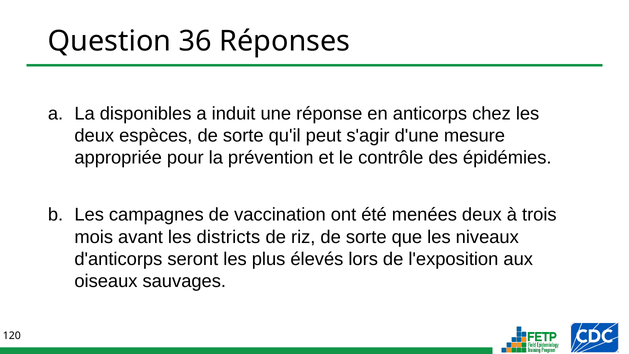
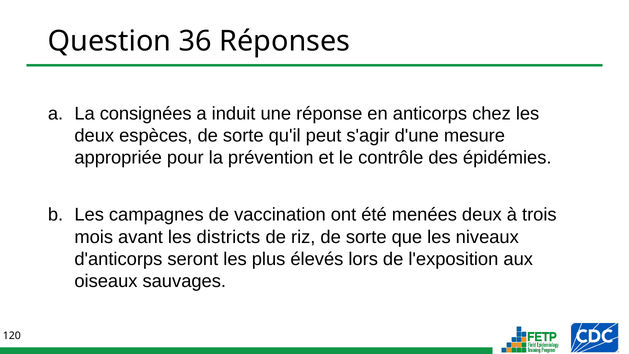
disponibles: disponibles -> consignées (146, 114)
